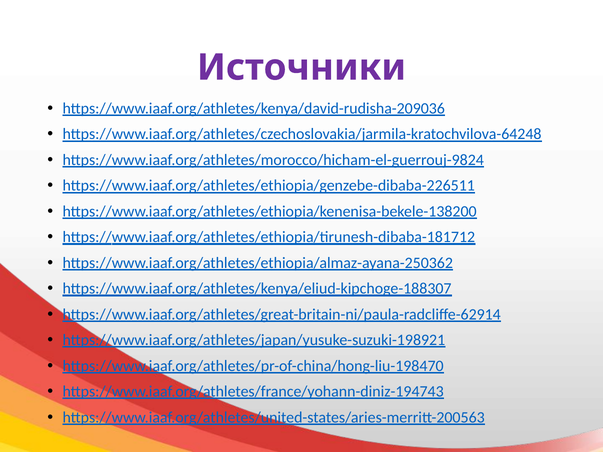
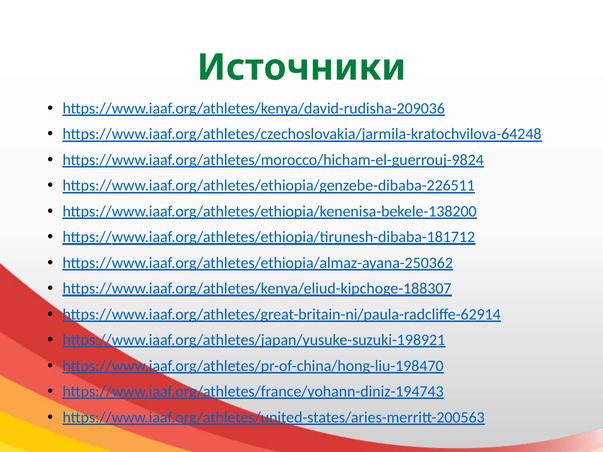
Источники colour: purple -> green (301, 68)
